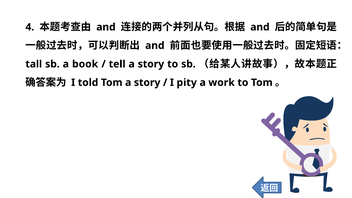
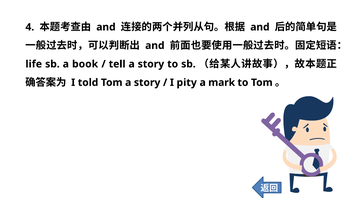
tall: tall -> life (34, 64)
work: work -> mark (222, 83)
